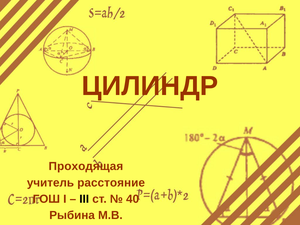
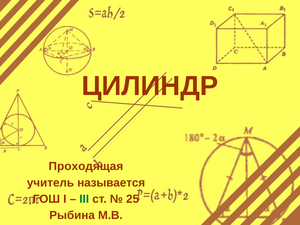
расстояние: расстояние -> называется (111, 183)
ІІІ colour: black -> green (84, 199)
40: 40 -> 25 (133, 199)
